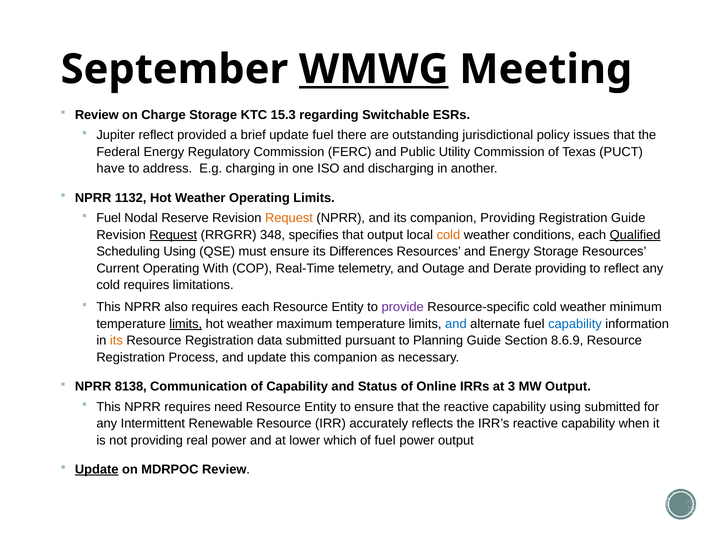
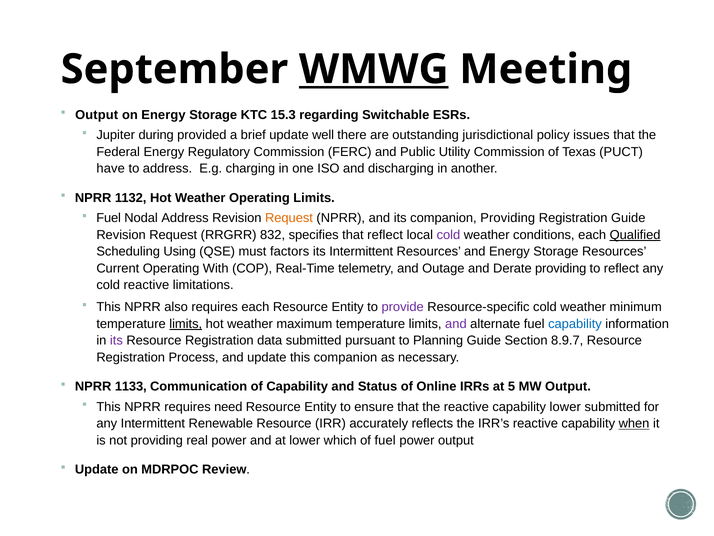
Review: Review -> Output (97, 115)
on Charge: Charge -> Energy (163, 115)
Jupiter reflect: reflect -> during (156, 135)
update fuel: fuel -> well (323, 135)
Nodal Reserve: Reserve -> Address (185, 218)
Request underline: present -> none (173, 235)
348: 348 -> 832 (273, 235)
that output: output -> reflect (385, 235)
cold colour: orange -> purple (448, 235)
must ensure: ensure -> factors (290, 251)
its Differences: Differences -> Intermittent (361, 251)
cold requires: requires -> reactive (146, 285)
and colour: blue -> purple (456, 324)
its colour: orange -> purple (116, 340)
8.6.9: 8.6.9 -> 8.9.7 (567, 340)
8138: 8138 -> 1133 (131, 386)
3: 3 -> 5 (512, 386)
capability using: using -> lower (565, 406)
when underline: none -> present (634, 423)
Update underline: present -> none (97, 469)
